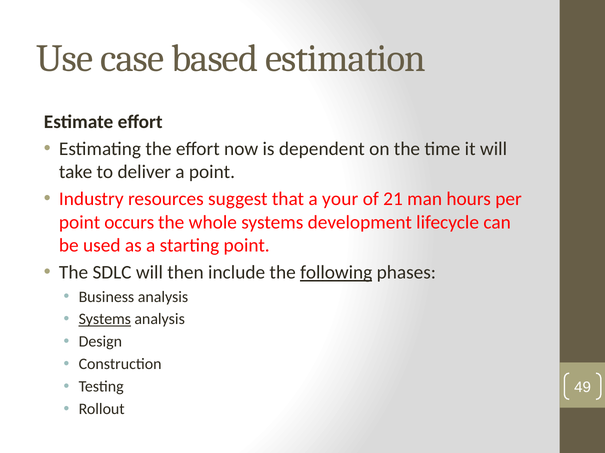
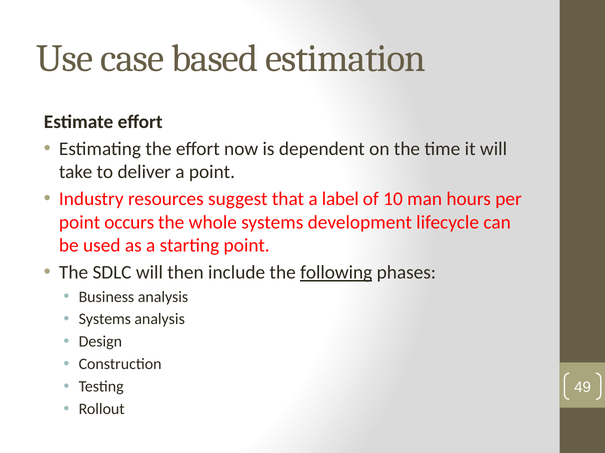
your: your -> label (340, 199)
21: 21 -> 10 (393, 199)
Systems underline: present -> none (105, 320)
